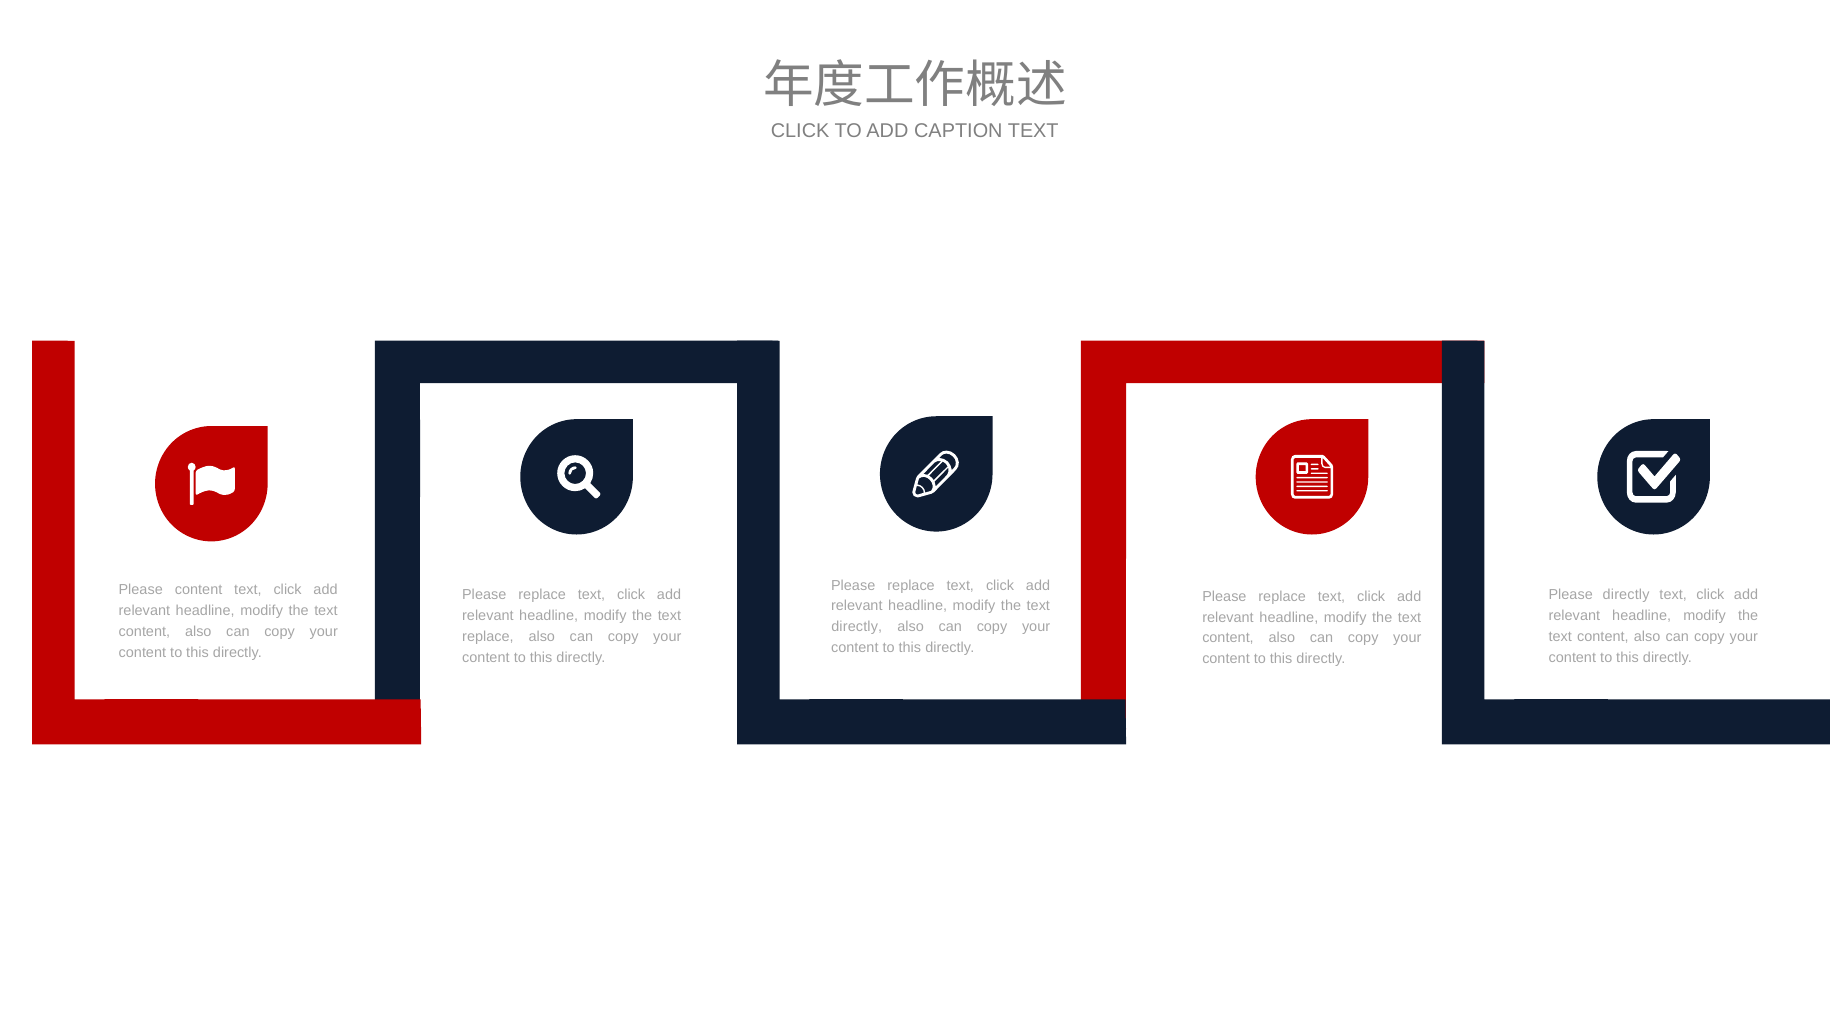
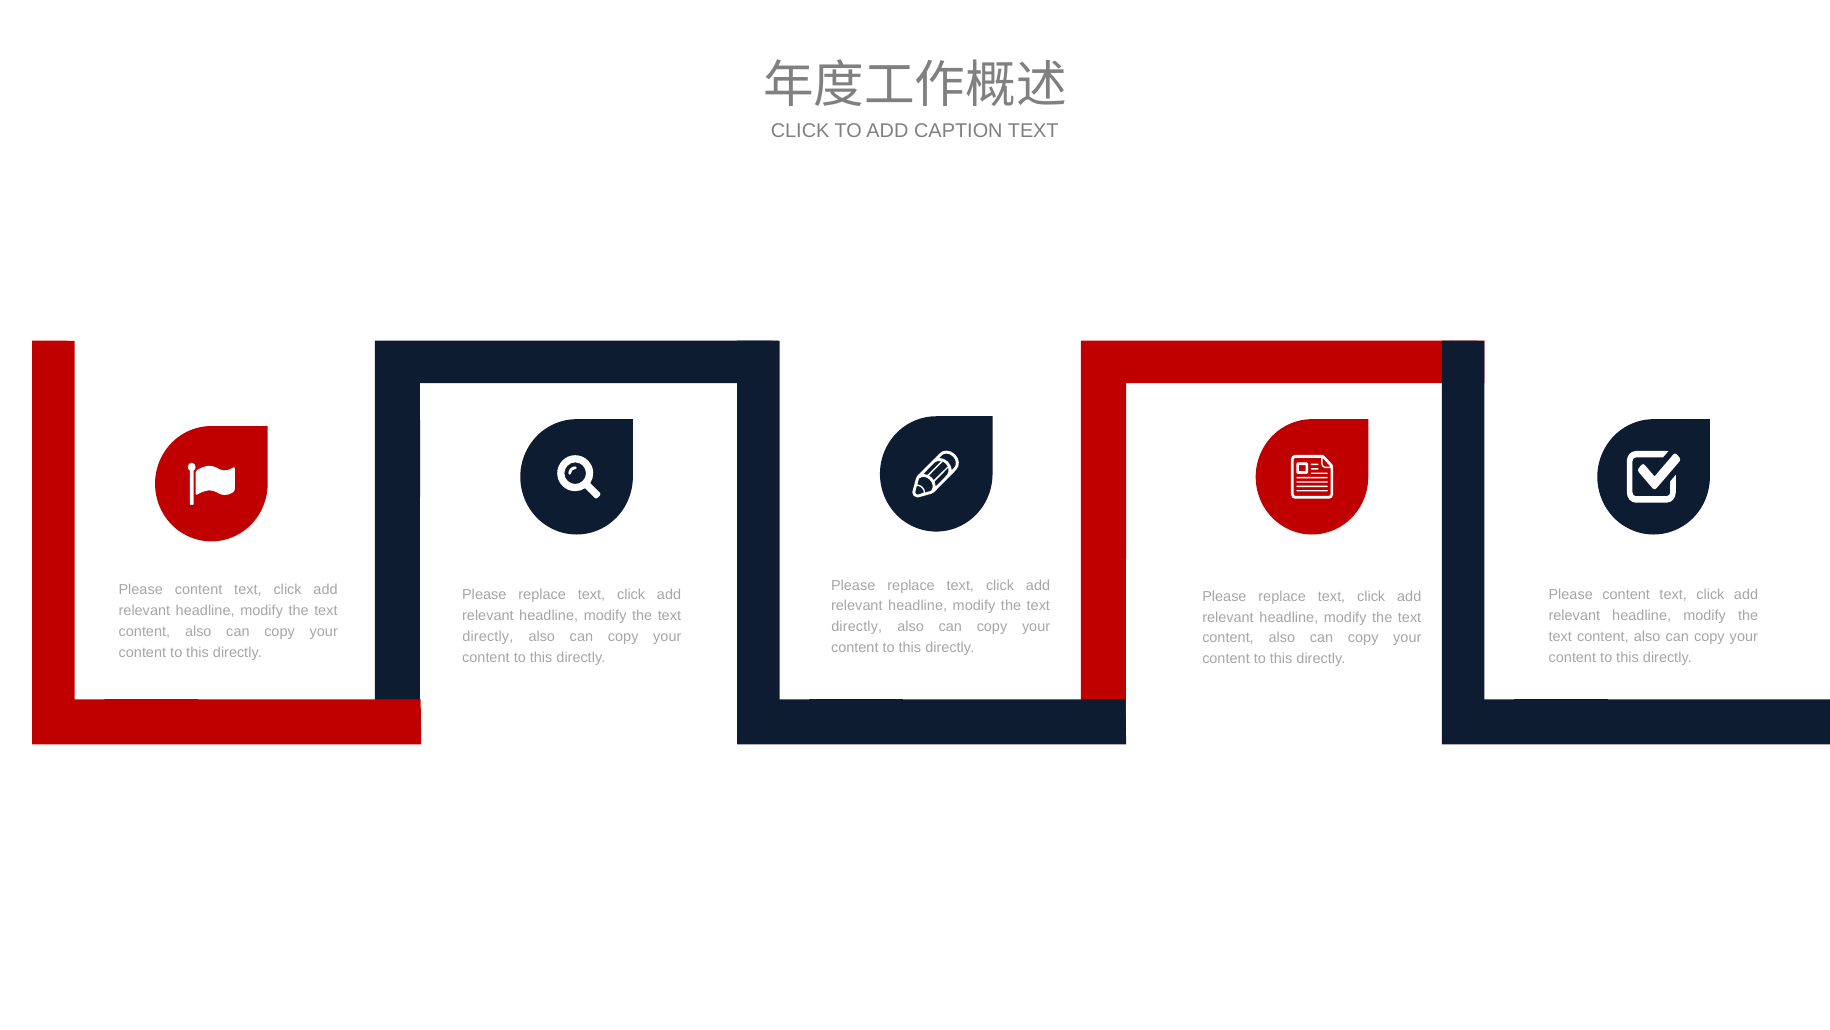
directly: directly -> content (1626, 595)
replace: replace -> directly (488, 636)
